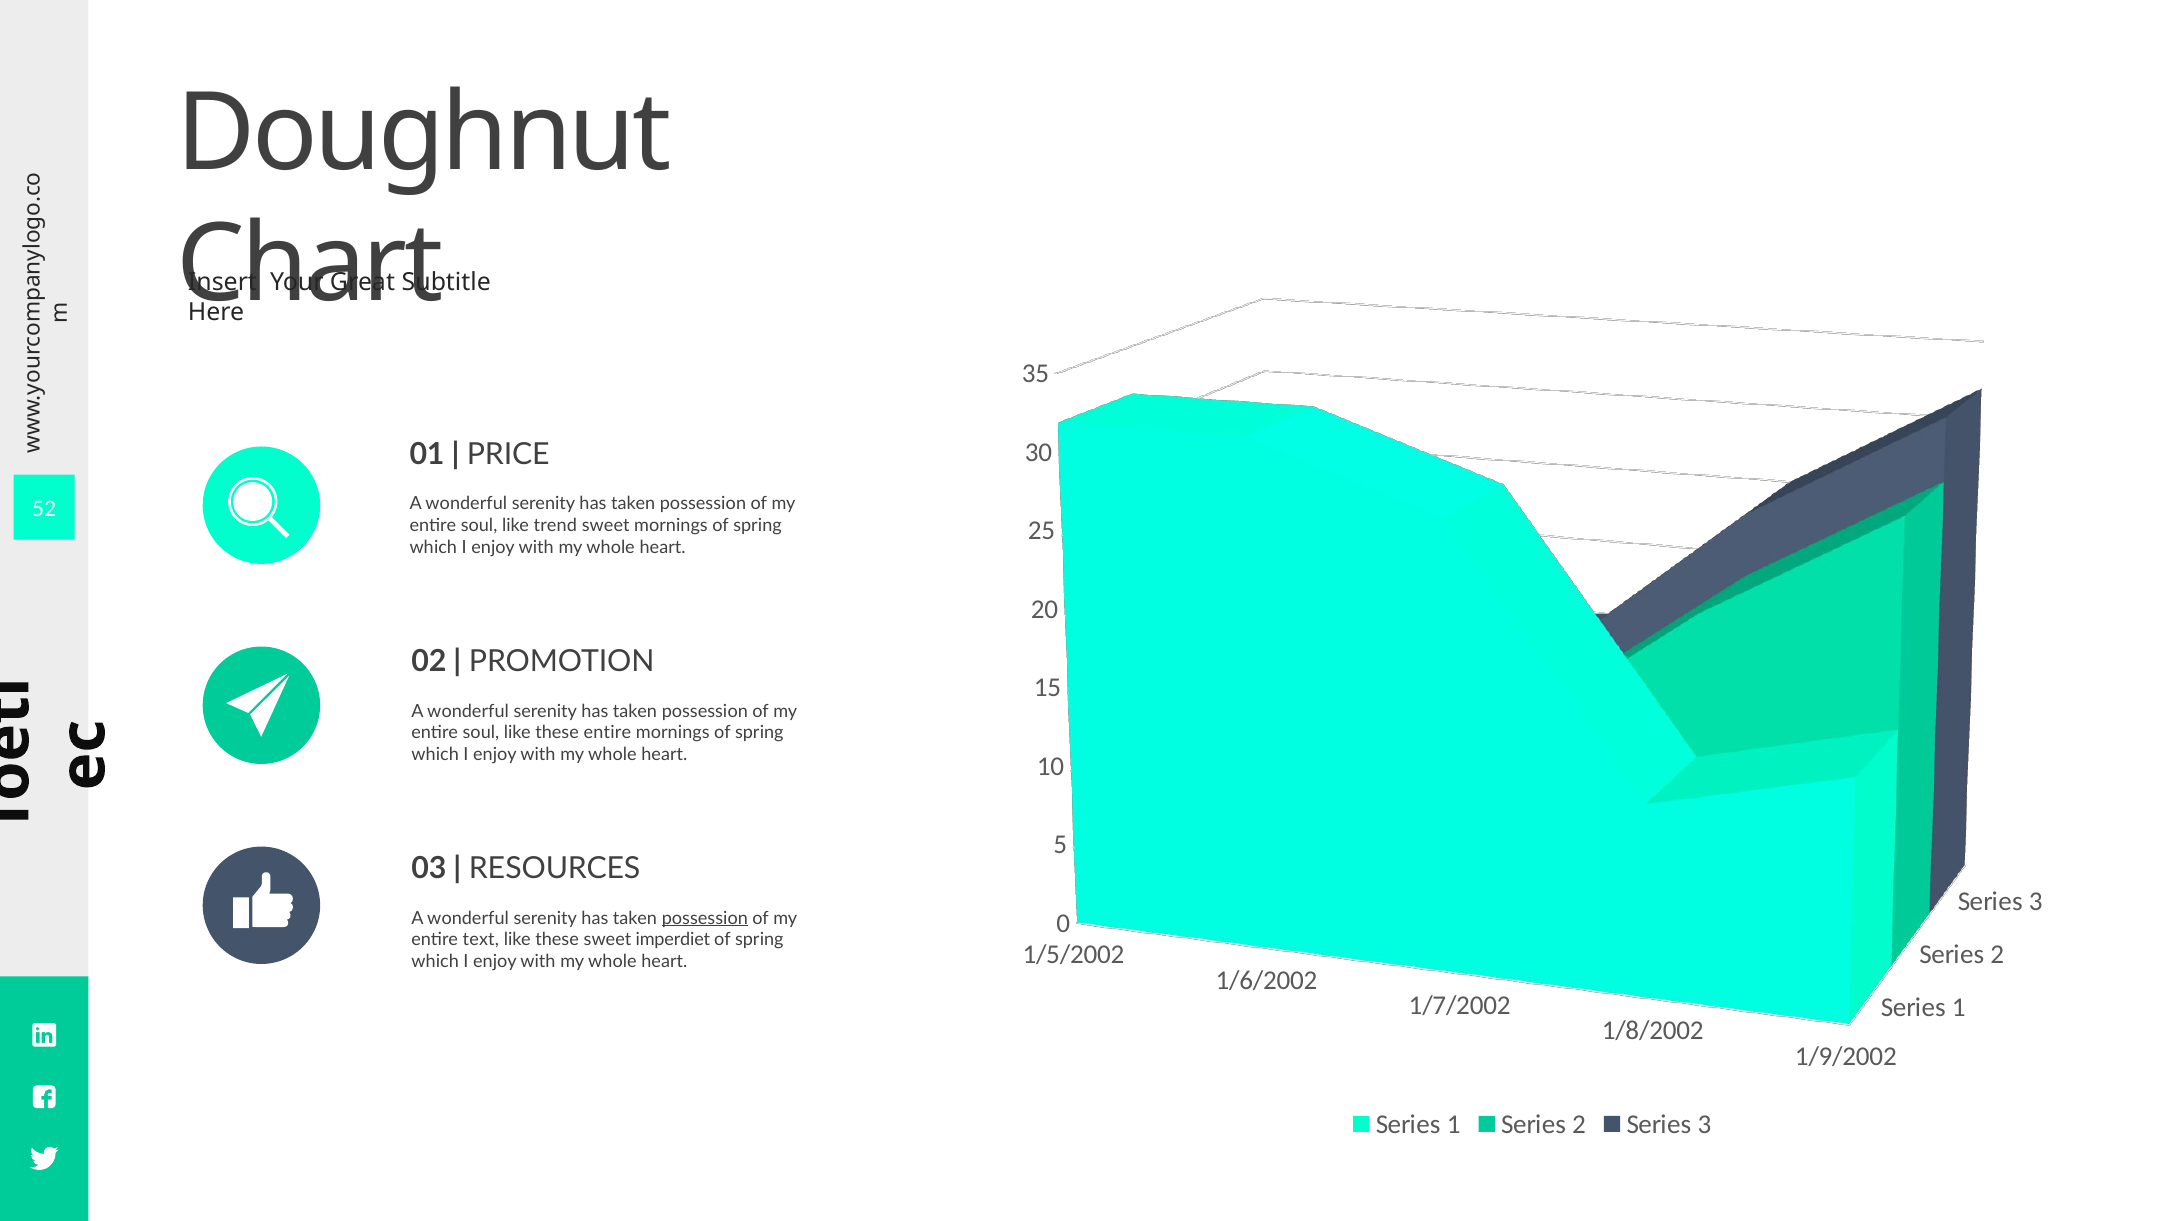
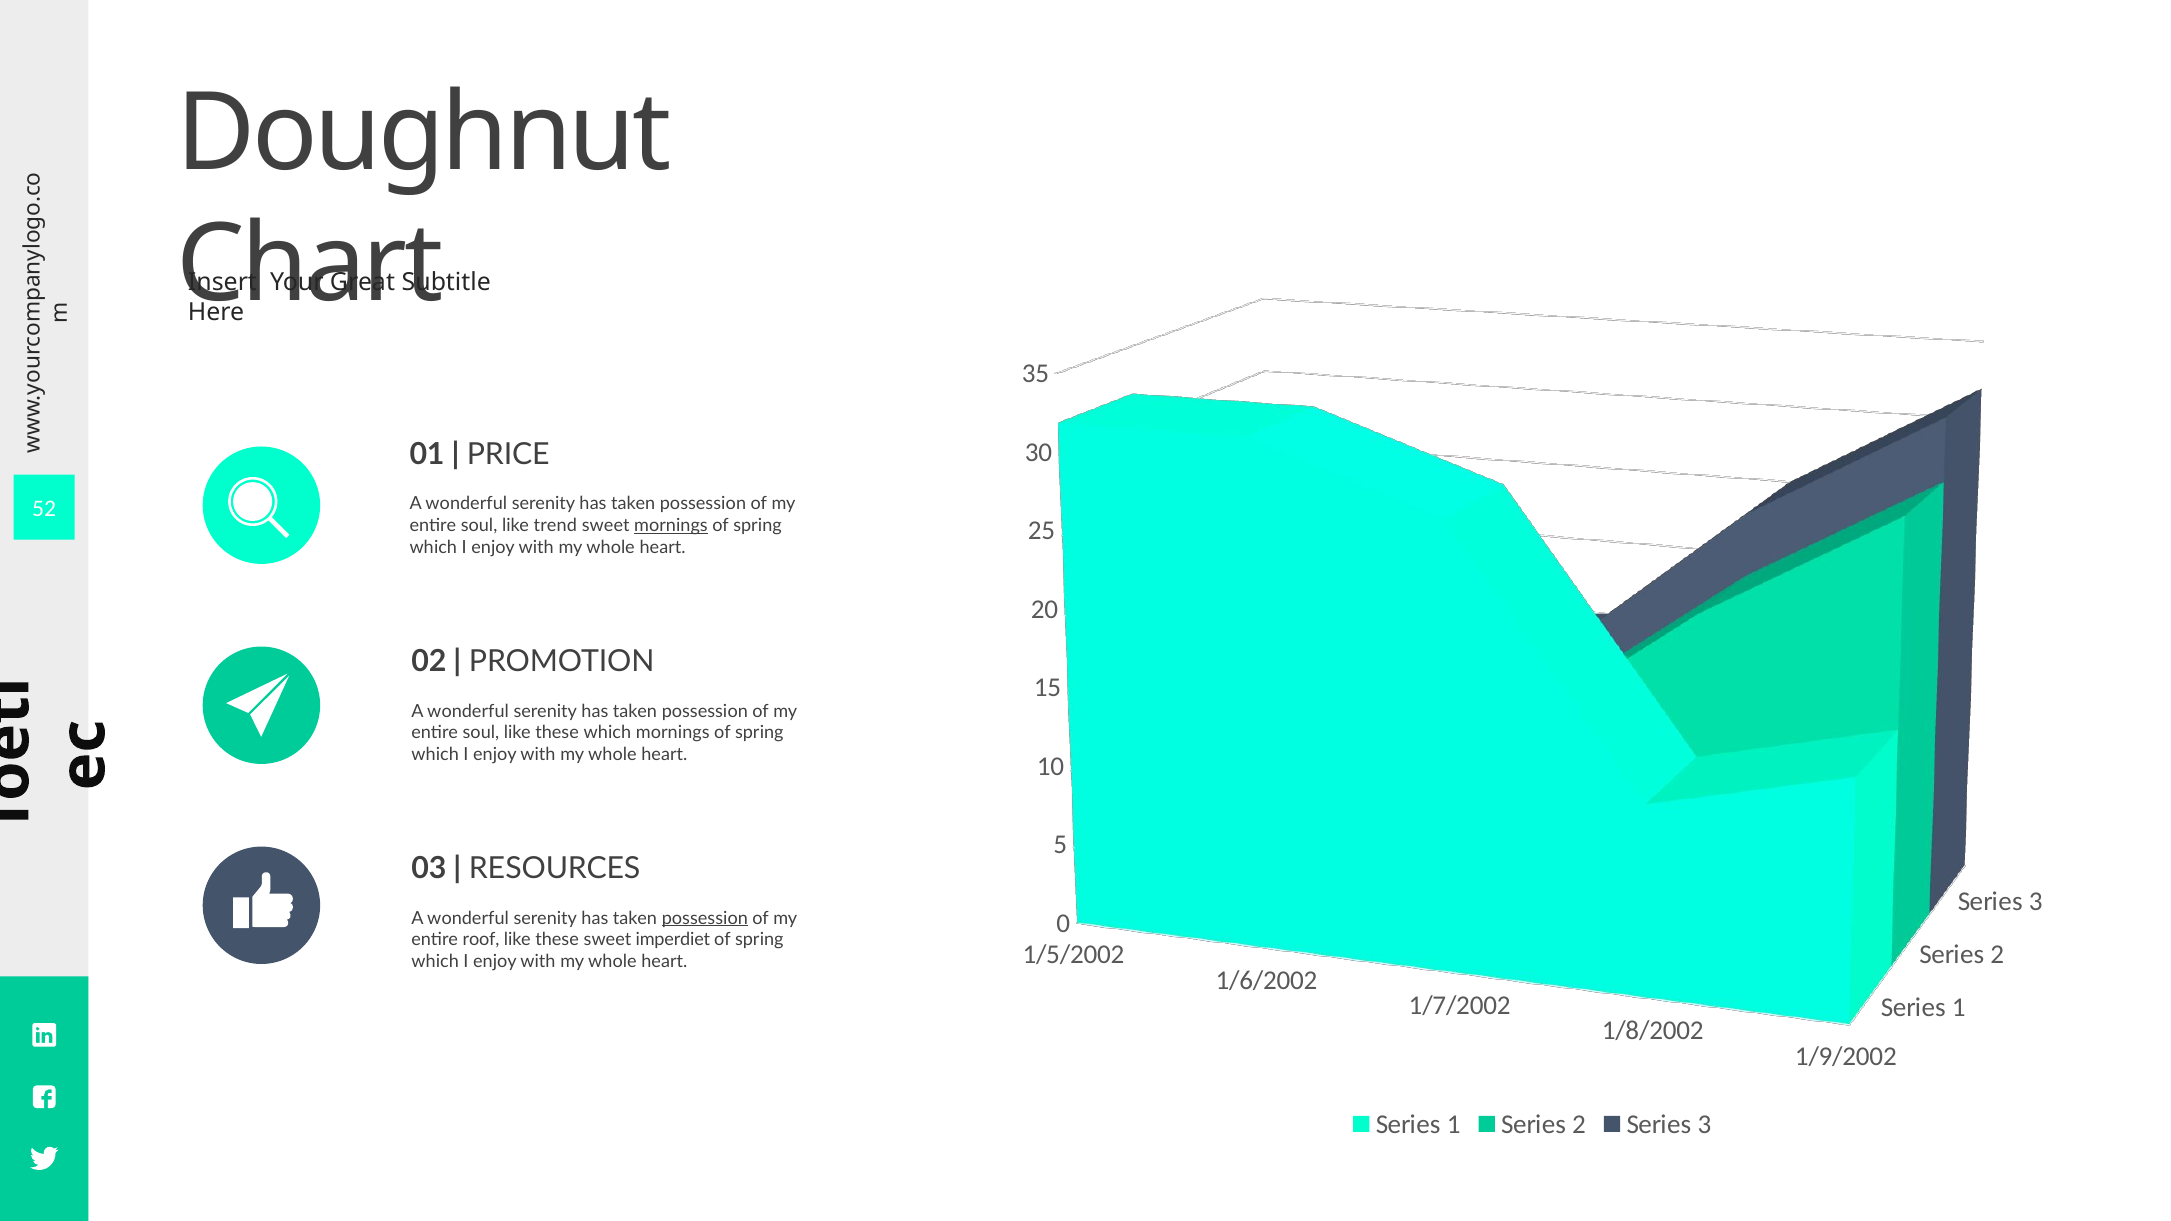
mornings underline: none -> present (671, 526)
these entire: entire -> which (607, 733)
text: text -> roof (481, 940)
